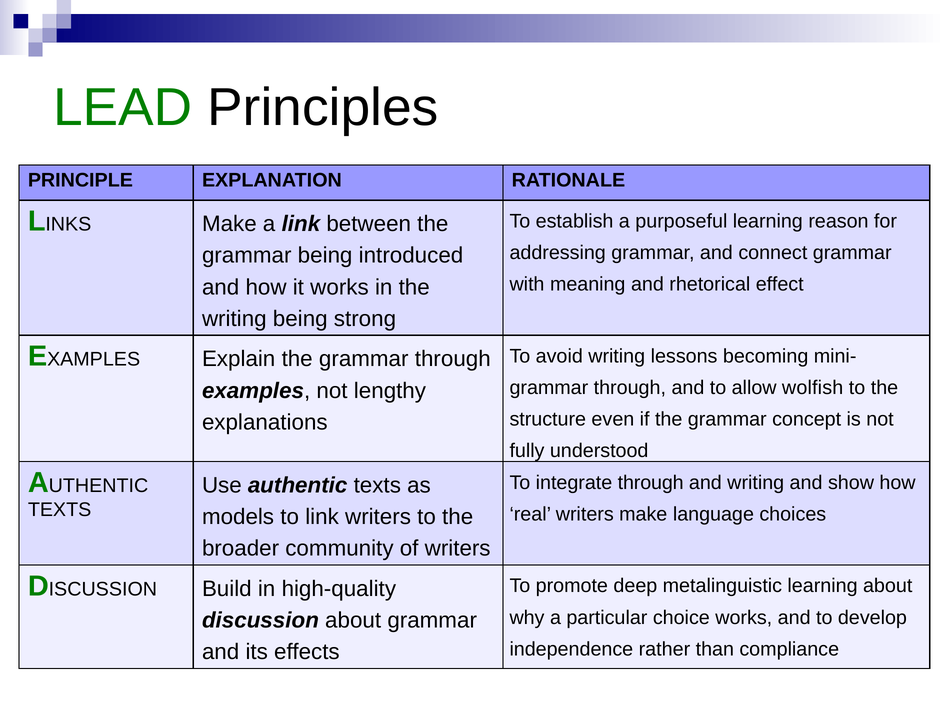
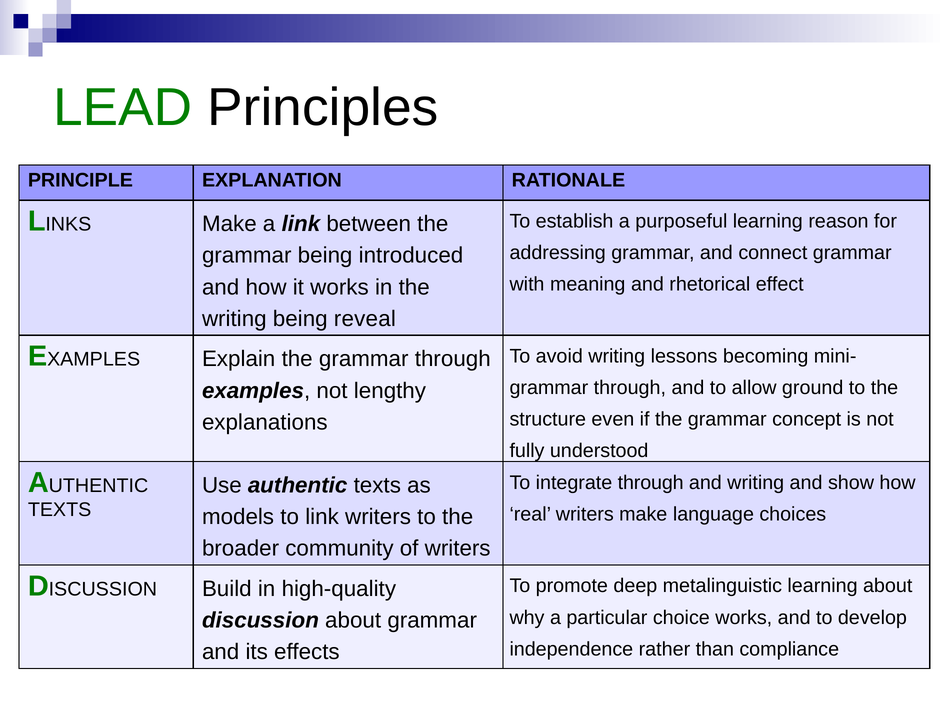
strong: strong -> reveal (365, 319)
wolfish: wolfish -> ground (813, 388)
